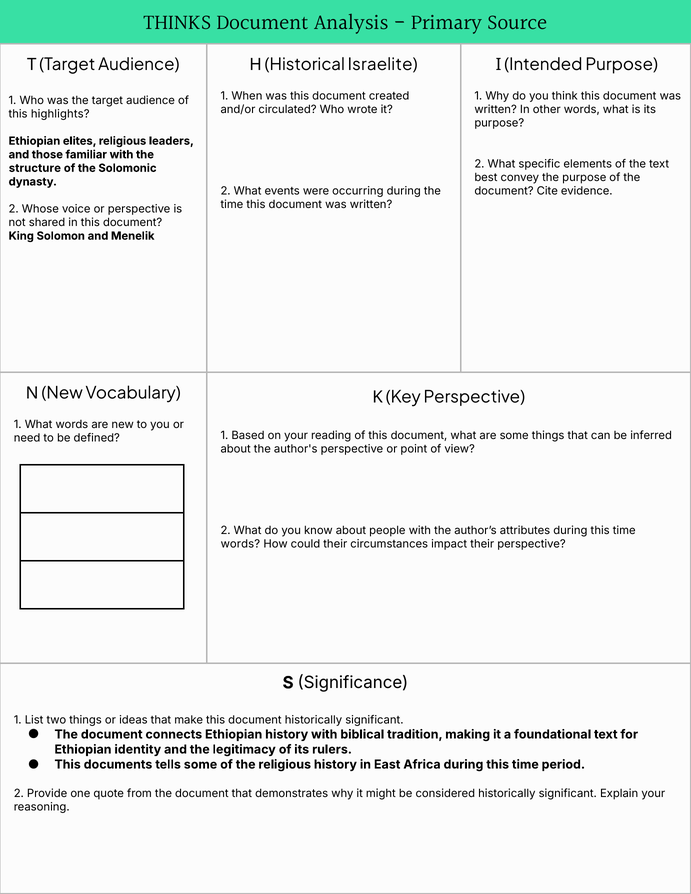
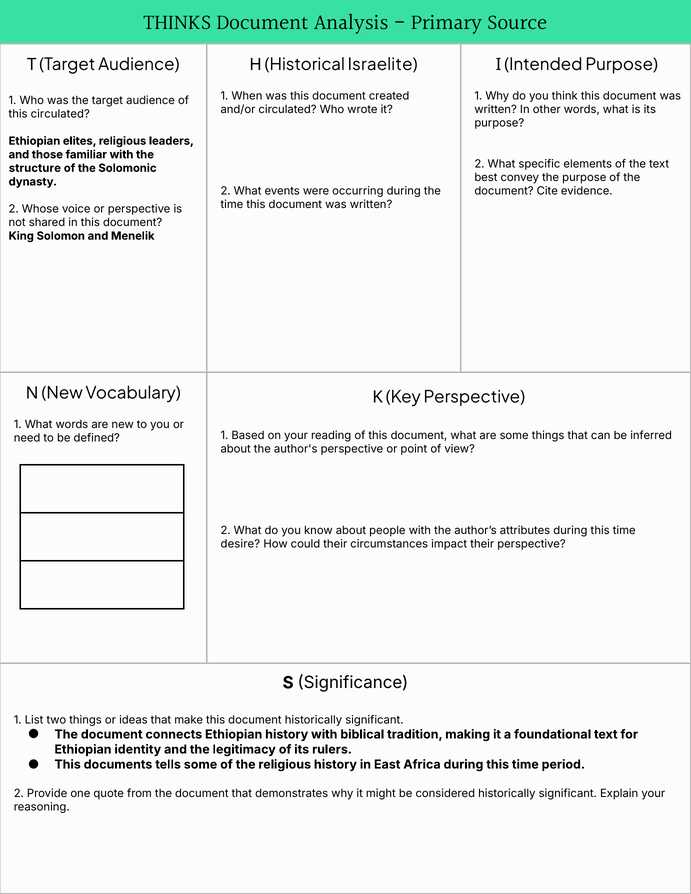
this highlights: highlights -> circulated (60, 114)
words: words -> desire (240, 544)
